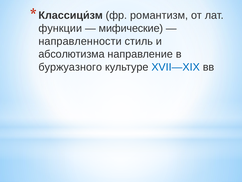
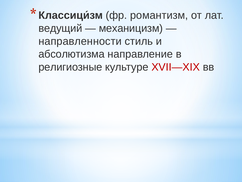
функции: функции -> ведущий (60, 28)
мифические: мифические -> механицизм (131, 28)
буржуазного: буржуазного -> религиозные (70, 67)
XVII—XIX colour: blue -> red (176, 67)
